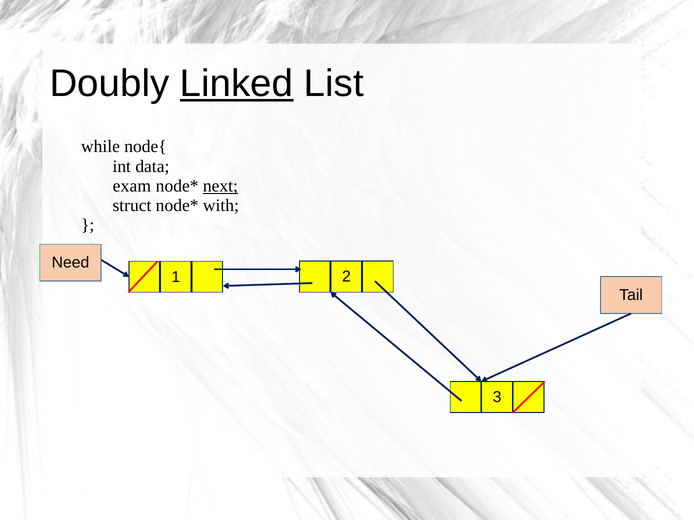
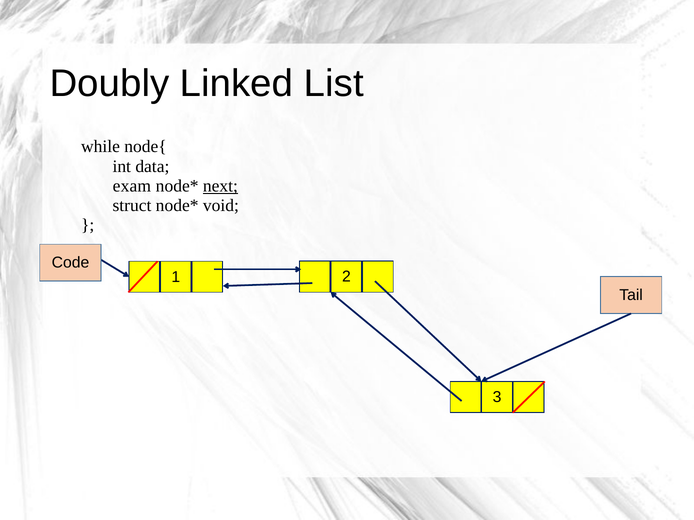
Linked underline: present -> none (237, 84)
with: with -> void (221, 206)
Need: Need -> Code (71, 263)
